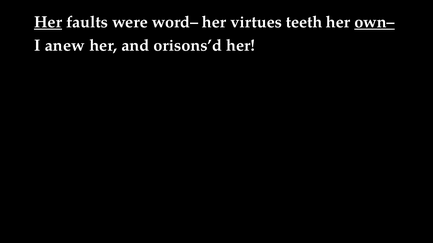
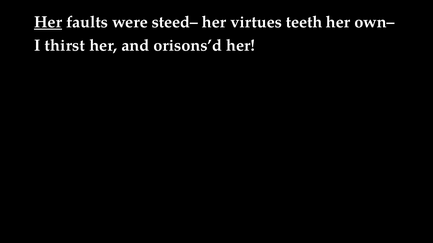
word–: word– -> steed– (175, 22)
own– underline: present -> none (374, 22)
anew: anew -> thirst (65, 45)
